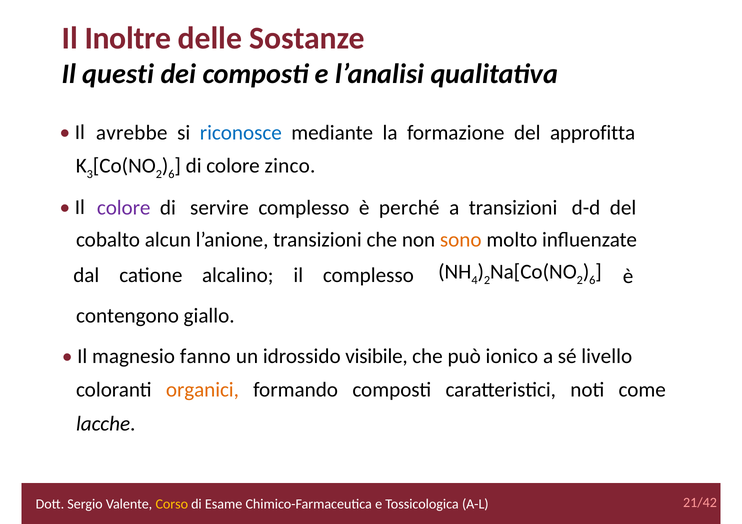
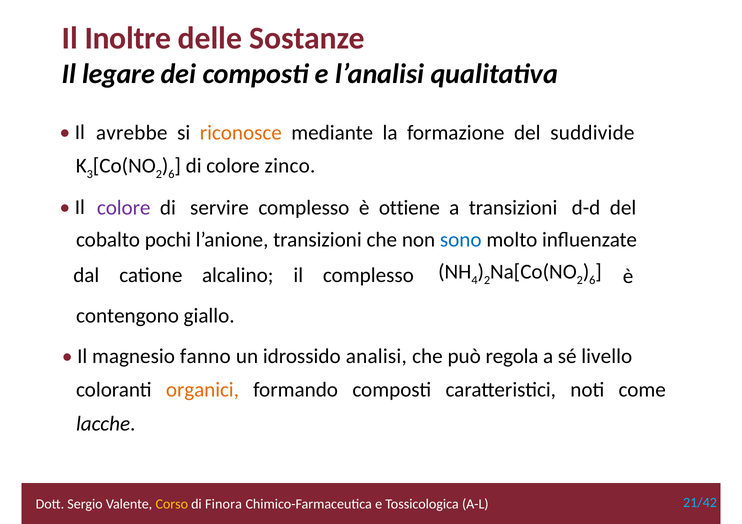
questi: questi -> legare (118, 74)
riconosce colour: blue -> orange (241, 133)
approfitta: approfitta -> suddivide (592, 133)
perché: perché -> ottiene (409, 208)
alcun: alcun -> pochi (168, 240)
sono colour: orange -> blue (461, 240)
visibile: visibile -> analisi (376, 356)
ionico: ionico -> regola (512, 356)
21/42 colour: pink -> light blue (700, 503)
Esame: Esame -> Finora (224, 505)
